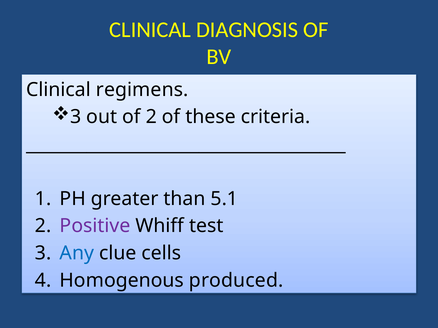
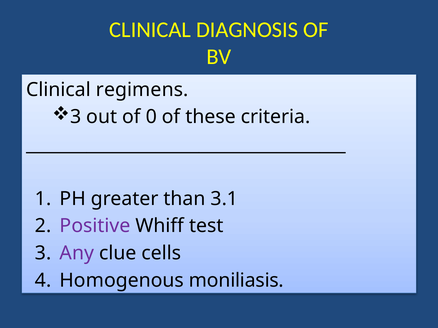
of 2: 2 -> 0 (151, 117)
5.1: 5.1 -> 3.1 (224, 199)
Any colour: blue -> purple (77, 253)
produced: produced -> moniliasis (236, 281)
